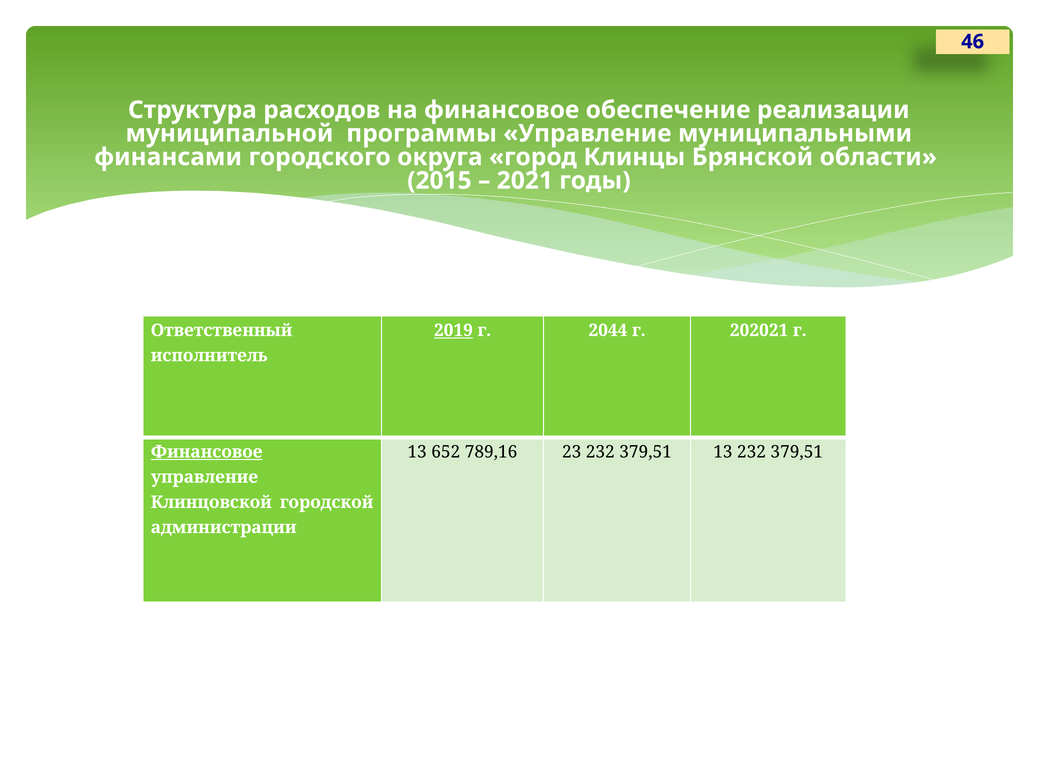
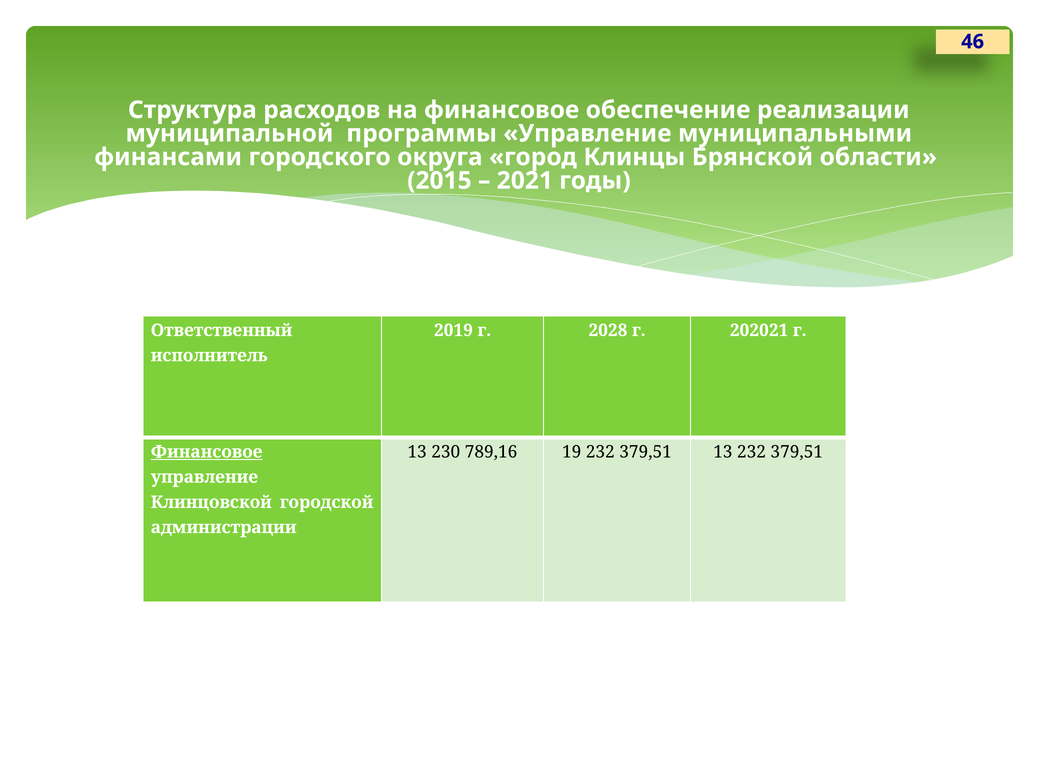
2019 underline: present -> none (453, 330)
2044: 2044 -> 2028 (608, 330)
652: 652 -> 230 (446, 452)
23: 23 -> 19 (572, 452)
